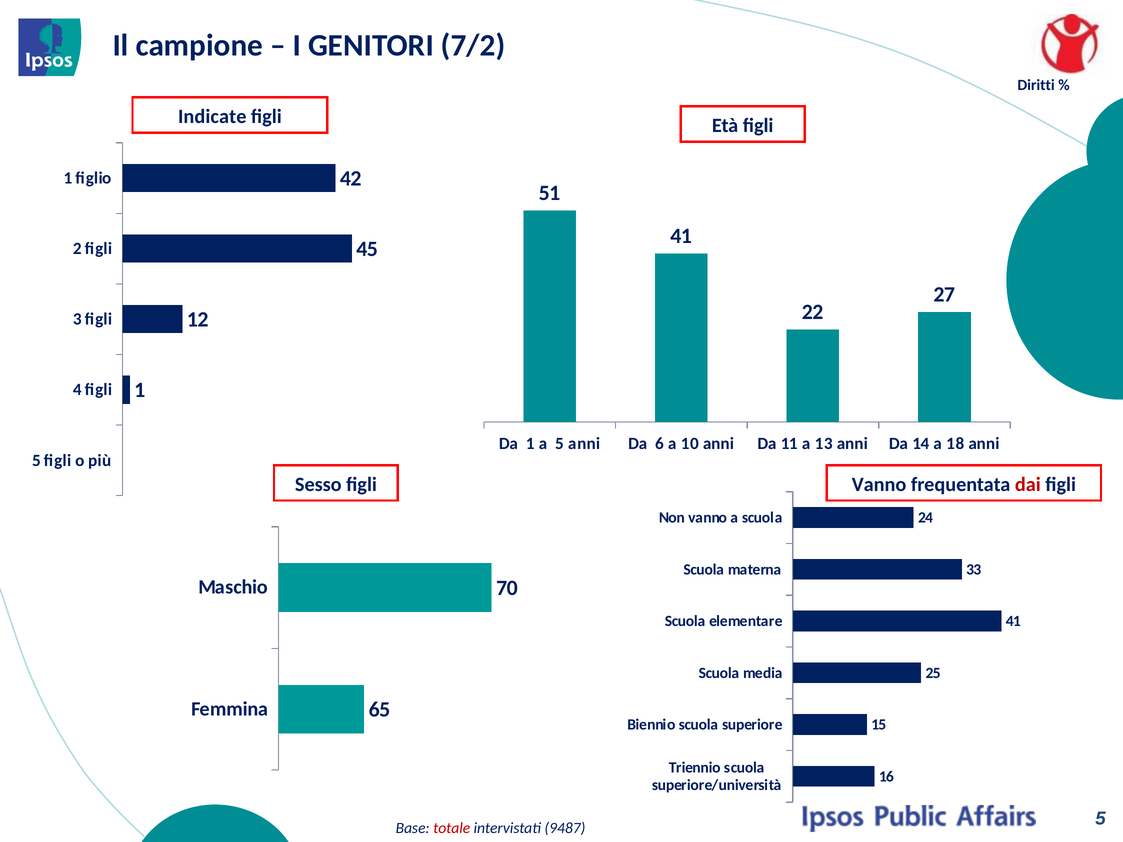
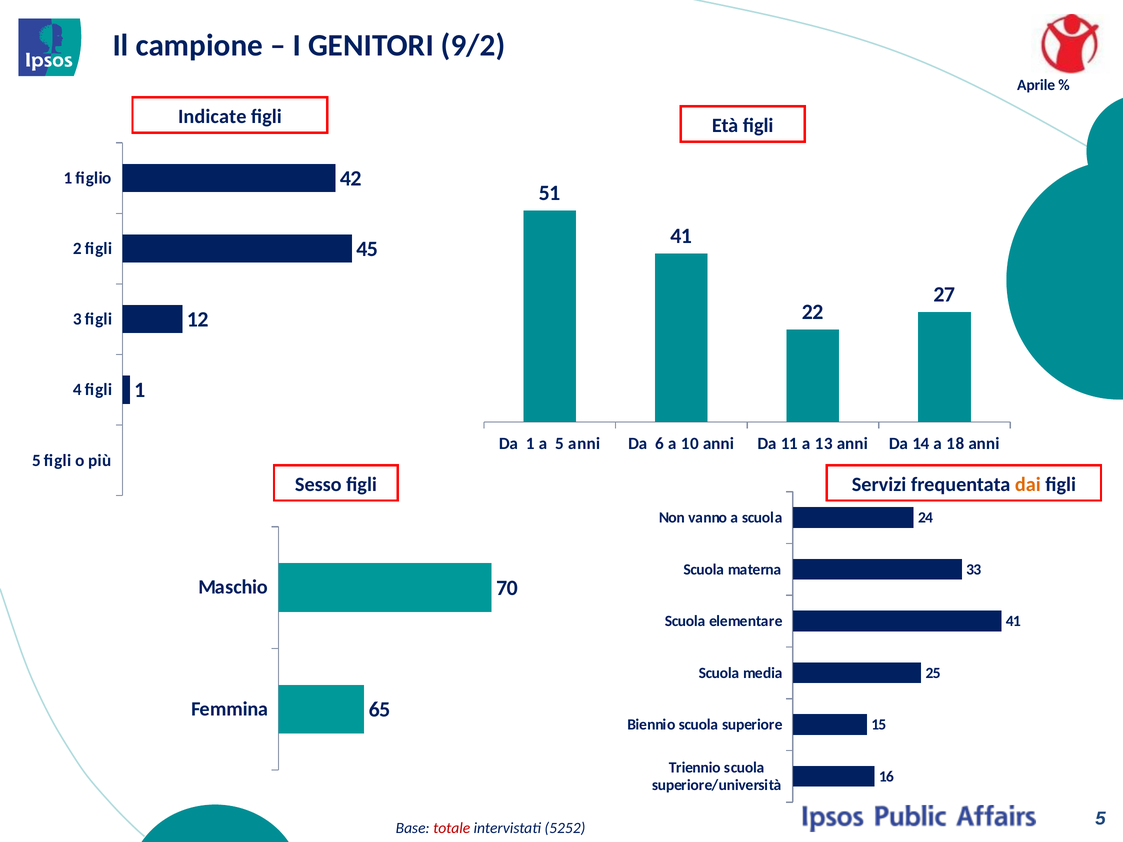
7/2: 7/2 -> 9/2 (473, 45)
Diritti: Diritti -> Aprile (1036, 85)
Vanno: Vanno -> Servizi (879, 484)
dai colour: red -> orange (1028, 484)
9487: 9487 -> 5252 (565, 828)
